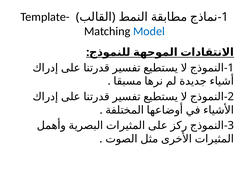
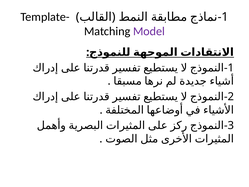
Model colour: blue -> purple (149, 31)
